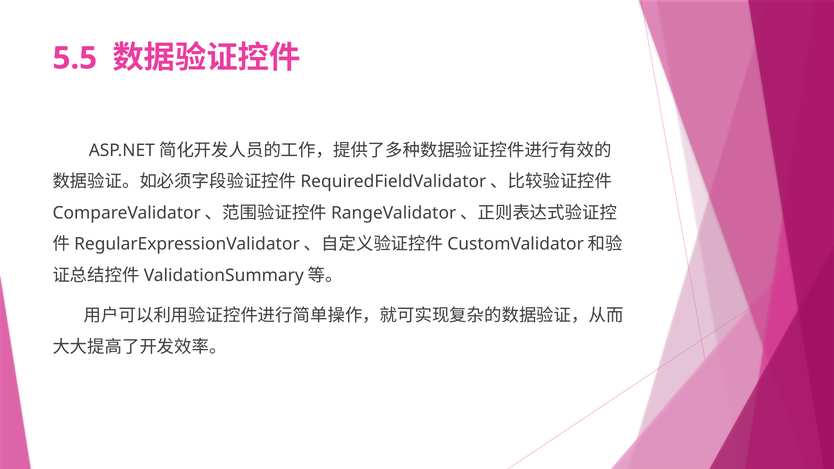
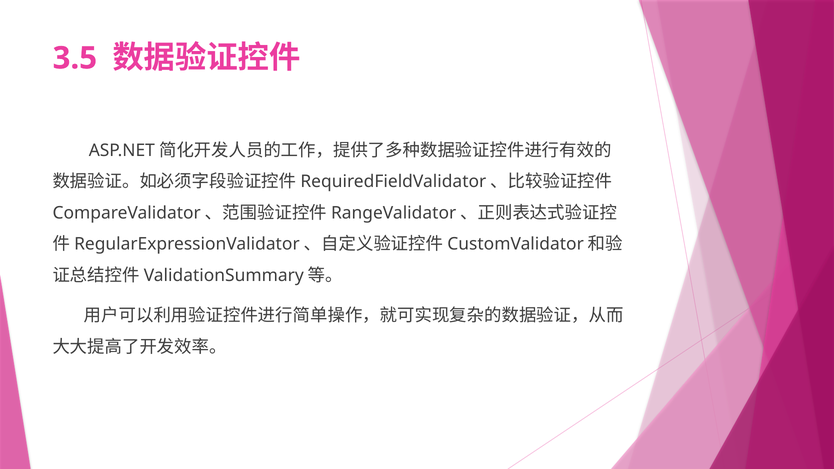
5.5: 5.5 -> 3.5 (75, 58)
